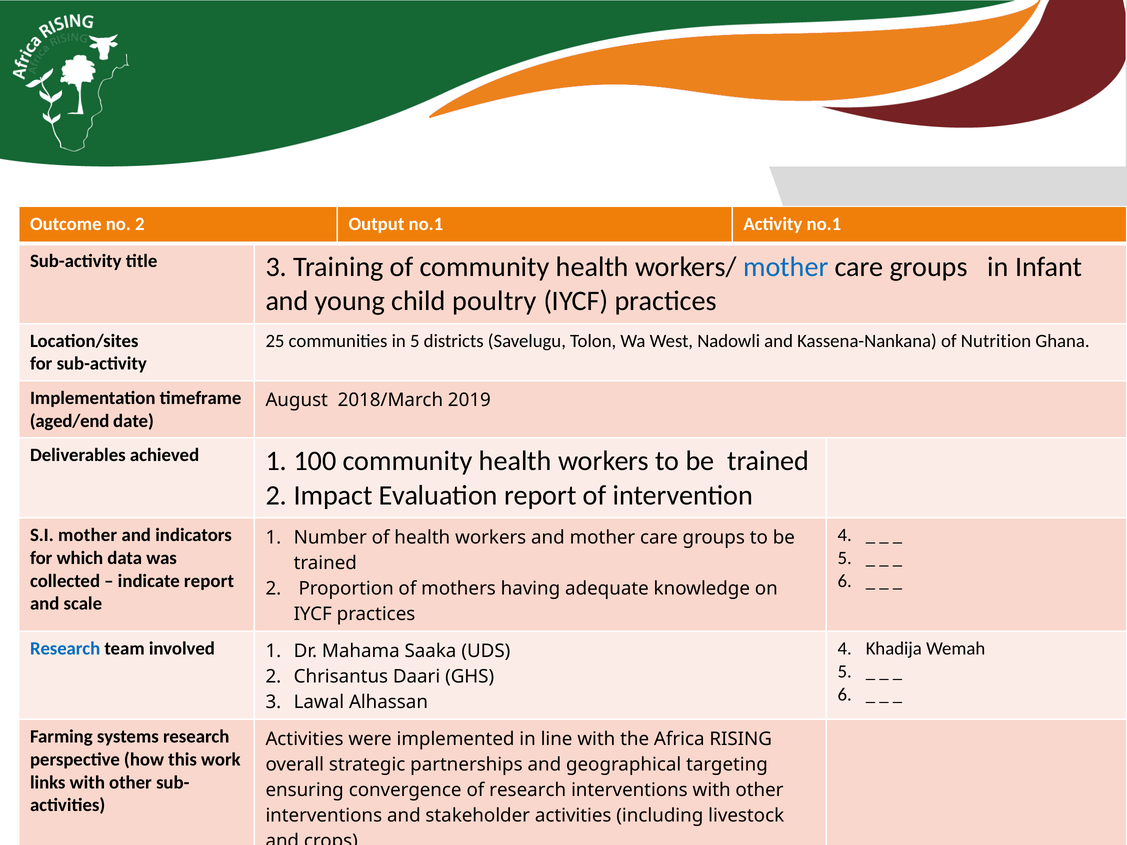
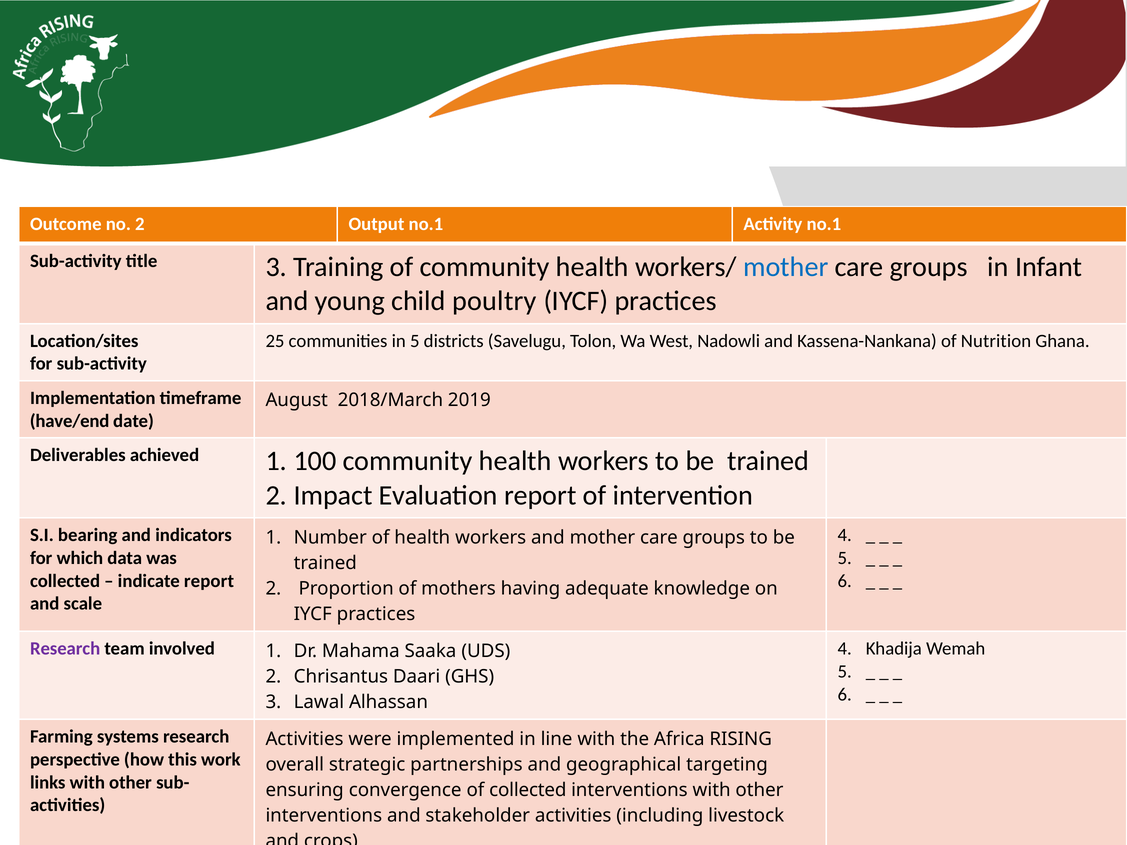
aged/end: aged/end -> have/end (70, 421)
S.I mother: mother -> bearing (88, 535)
Research colour: blue -> purple (65, 649)
of research: research -> collected (528, 790)
